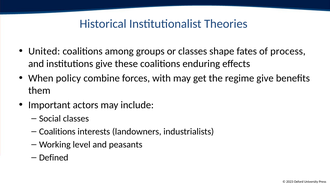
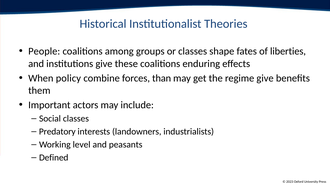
United: United -> People (44, 51)
process: process -> liberties (288, 51)
with: with -> than (162, 78)
Coalitions: Coalitions -> Predatory (57, 132)
